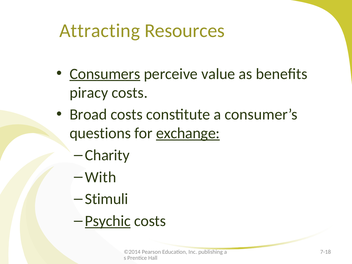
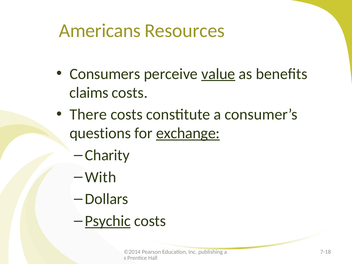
Attracting: Attracting -> Americans (100, 31)
Consumers underline: present -> none (105, 74)
value underline: none -> present (218, 74)
piracy: piracy -> claims (89, 93)
Broad: Broad -> There (88, 115)
Stimuli: Stimuli -> Dollars (107, 199)
